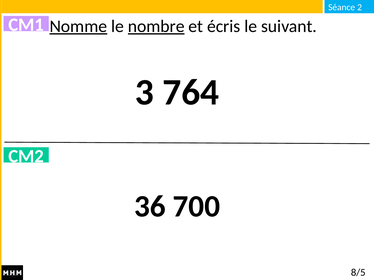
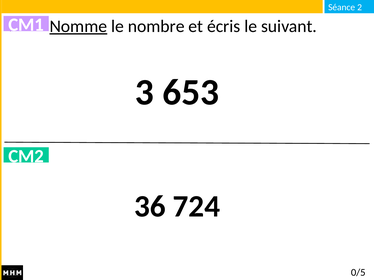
nombre underline: present -> none (156, 26)
764: 764 -> 653 (191, 93)
700: 700 -> 724 (196, 207)
8/5: 8/5 -> 0/5 (358, 273)
